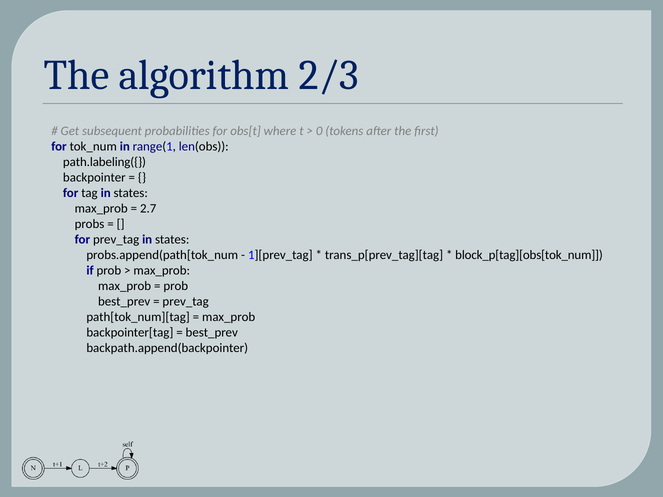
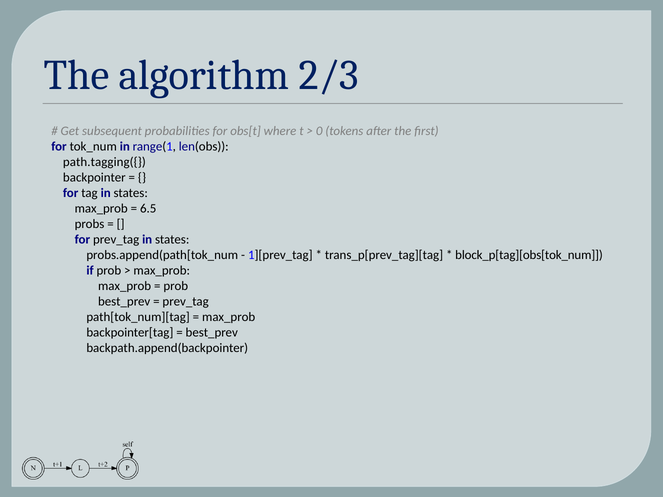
path.labeling({: path.labeling({ -> path.tagging({ (104, 162)
2.7: 2.7 -> 6.5 (148, 209)
